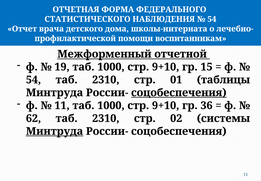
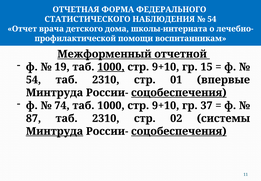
1000 underline: none -> present (111, 67)
таблицы: таблицы -> впервые (223, 80)
11: 11 -> 74 (62, 105)
36: 36 -> 37 (206, 105)
62: 62 -> 87 (33, 118)
соцобеспечения underline: none -> present (179, 131)
